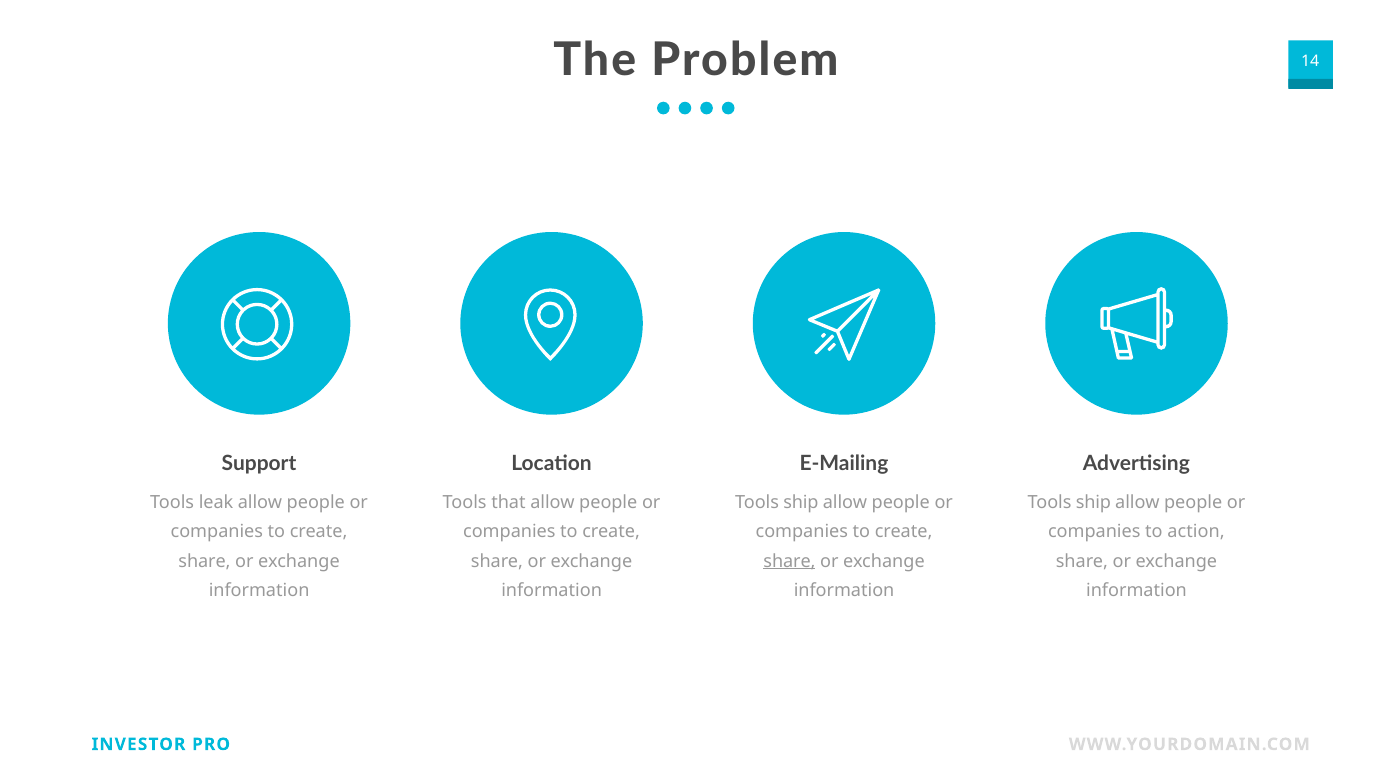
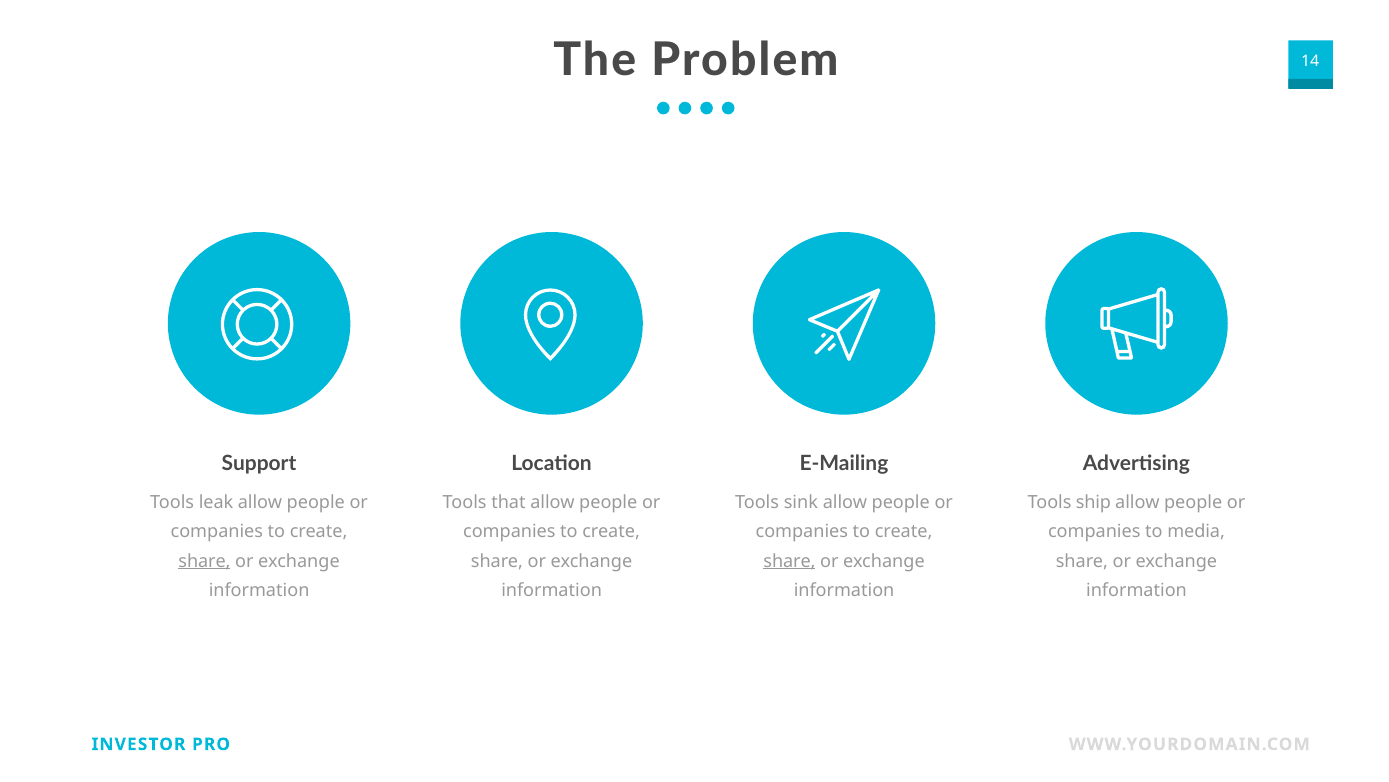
ship: ship -> sink (801, 502)
action: action -> media (1196, 532)
share underline: none -> present (205, 561)
